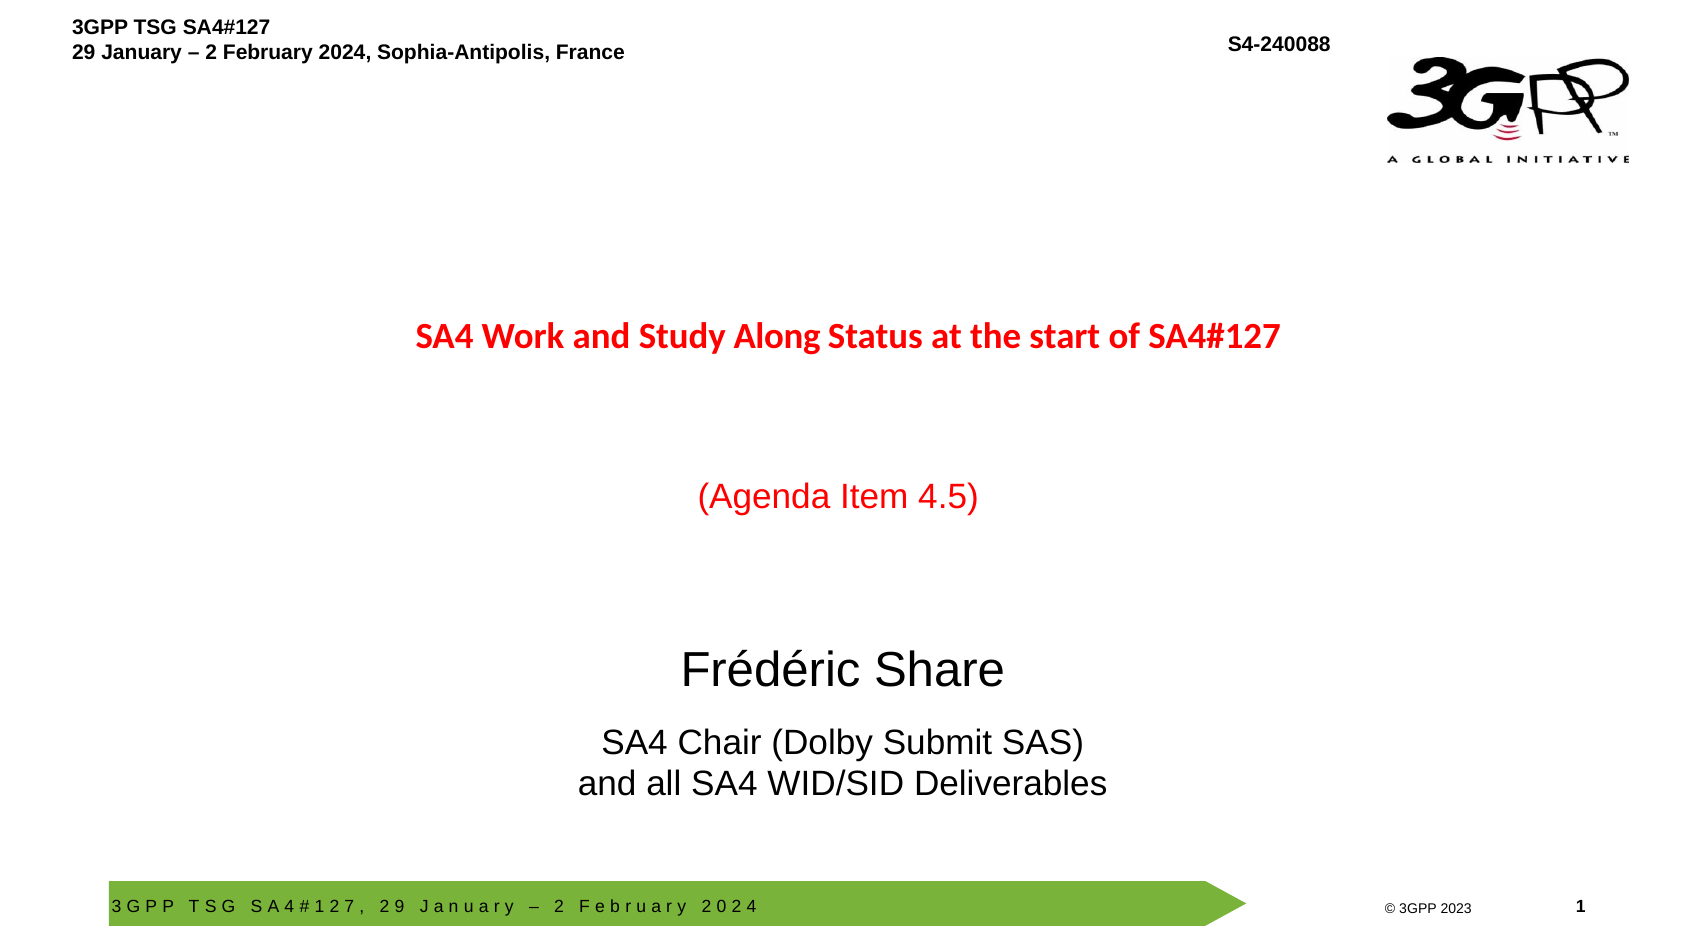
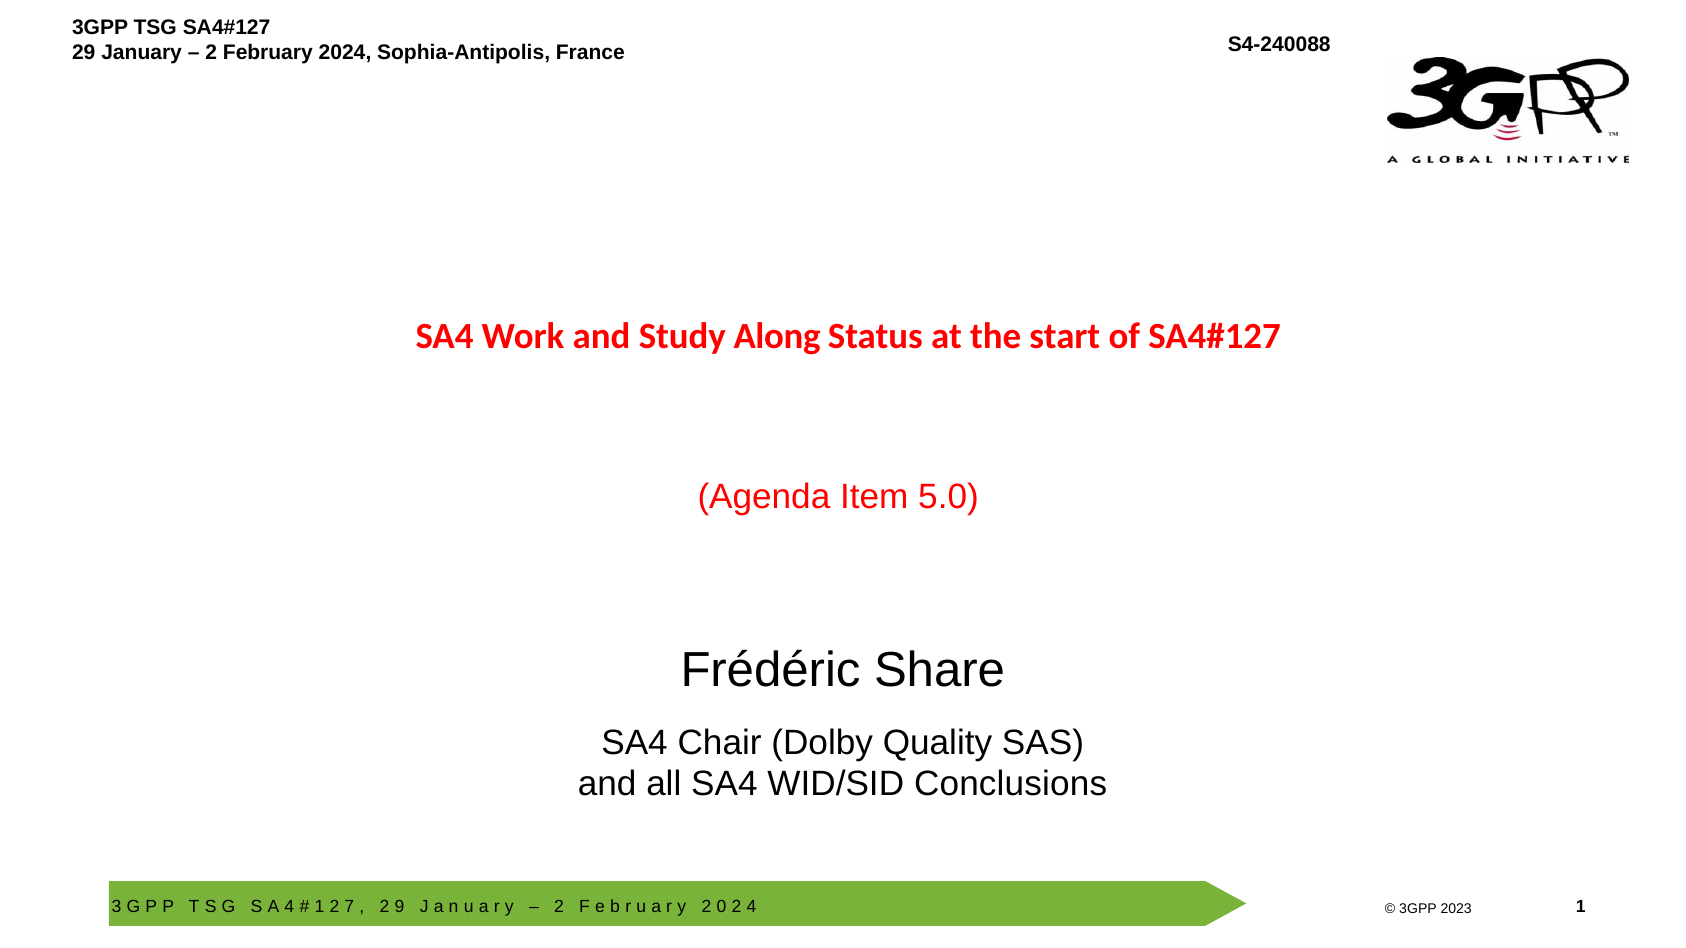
4.5: 4.5 -> 5.0 (948, 497)
Submit: Submit -> Quality (937, 744)
Deliverables: Deliverables -> Conclusions (1011, 784)
